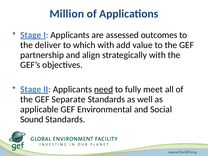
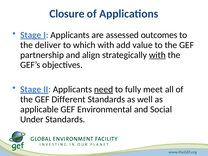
Million: Million -> Closure (67, 14)
with underline: none -> present (157, 55)
Separate: Separate -> Different (69, 99)
Sound: Sound -> Under (32, 119)
